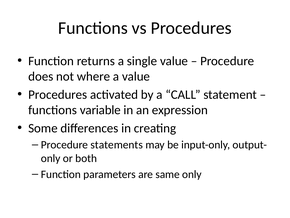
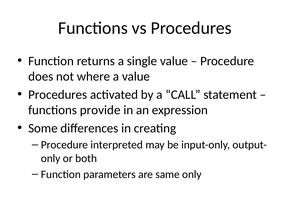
variable: variable -> provide (100, 110)
statements: statements -> interpreted (117, 145)
